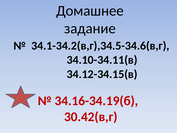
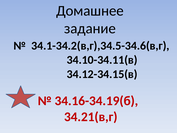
30.42(в,г: 30.42(в,г -> 34.21(в,г (91, 117)
